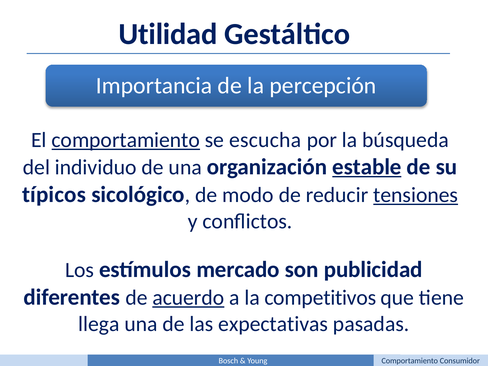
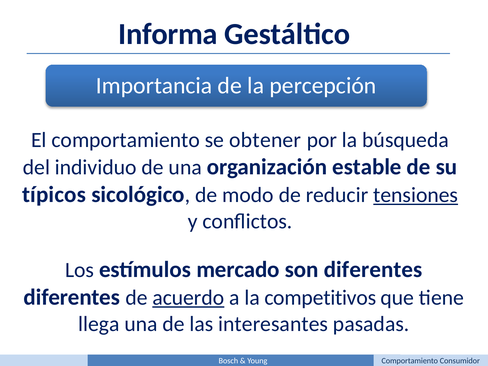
Utilidad: Utilidad -> Informa (168, 34)
comportamiento underline: present -> none (126, 140)
escucha: escucha -> obtener (265, 140)
estable underline: present -> none (367, 167)
son publicidad: publicidad -> diferentes (373, 270)
expectativas: expectativas -> interesantes (273, 324)
